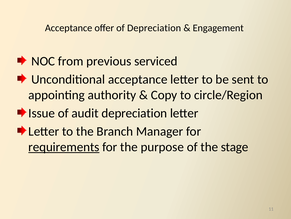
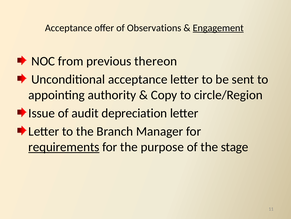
of Depreciation: Depreciation -> Observations (154, 28)
Engagement underline: none -> present (218, 28)
serviced: serviced -> thereon (156, 61)
